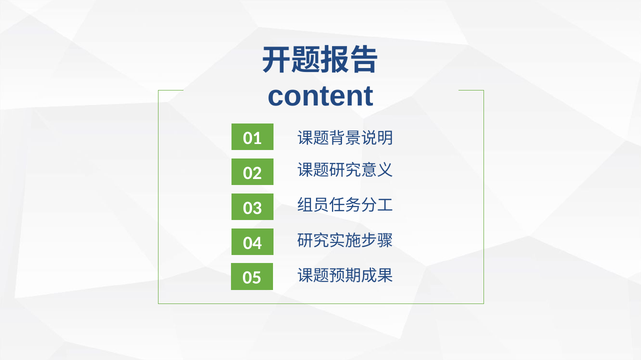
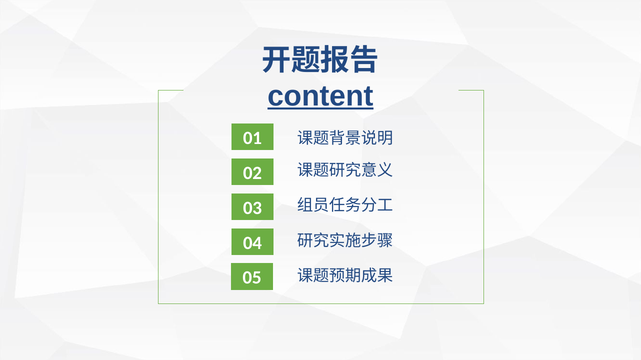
content underline: none -> present (320, 96)
